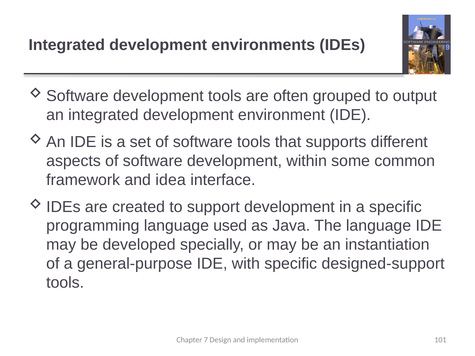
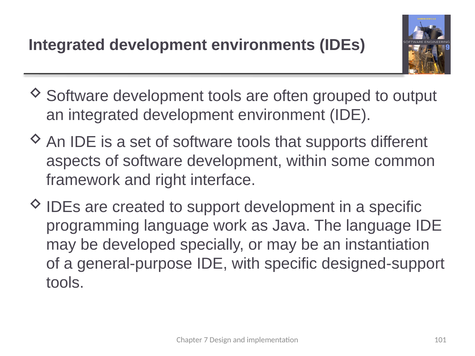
idea: idea -> right (171, 180)
used: used -> work (230, 226)
